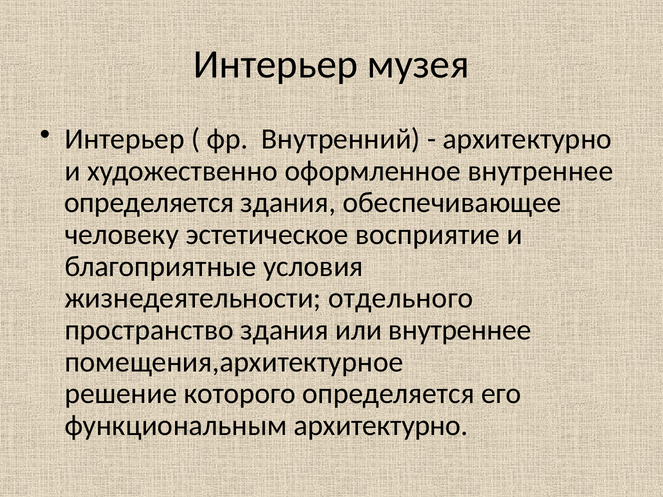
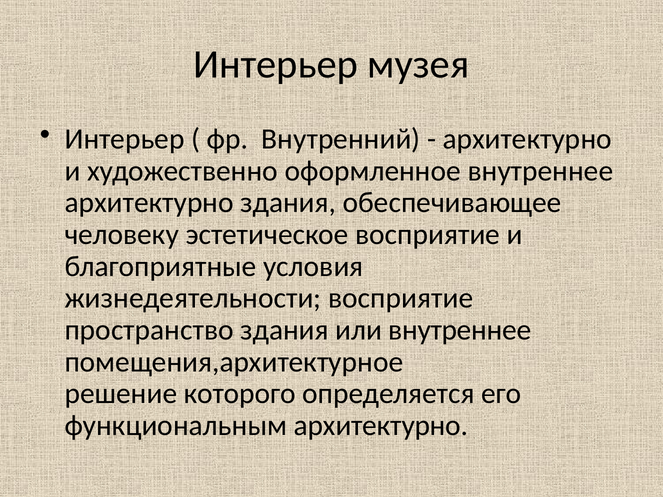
определяется: определяется -> архитектурно (149, 203)
жизнедеятельности отдельного: отдельного -> восприятие (401, 298)
